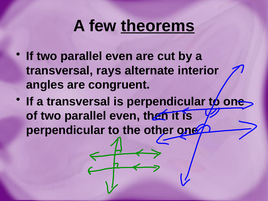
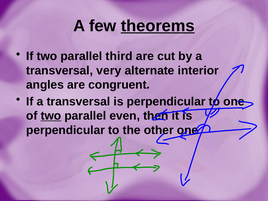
If two parallel even: even -> third (119, 56)
rays: rays -> very (109, 71)
two underline: none -> present (51, 116)
